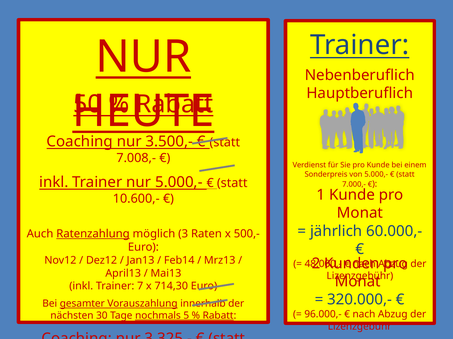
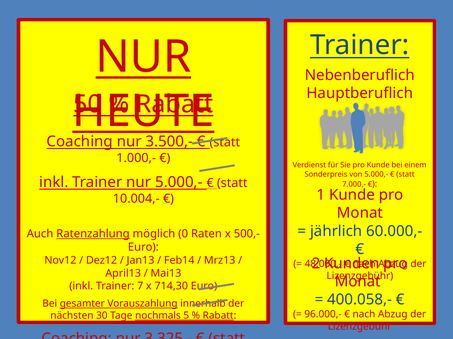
7.008,-: 7.008,- -> 1.000,- (136, 158)
10.600,-: 10.600,- -> 10.004,- (136, 199)
3: 3 -> 0 (183, 234)
320.000,-: 320.000,- -> 400.058,- (360, 300)
